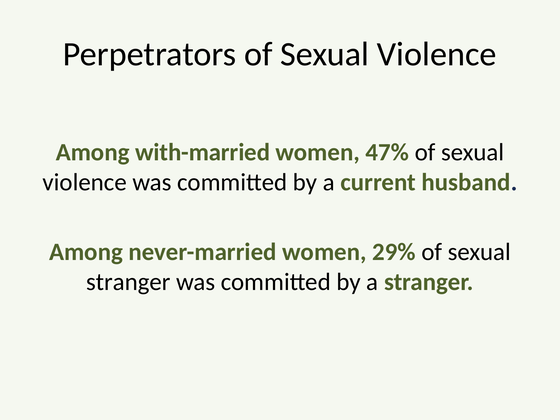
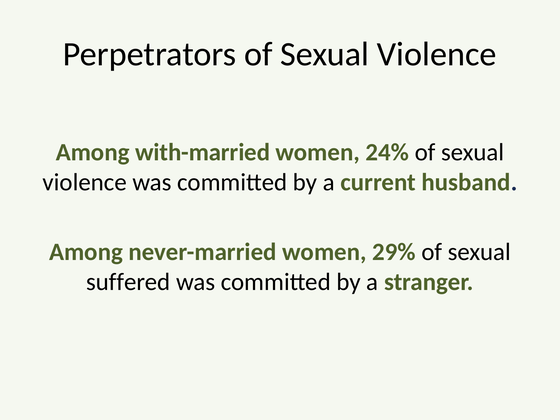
47%: 47% -> 24% (387, 152)
stranger: stranger -> suffered (128, 282)
